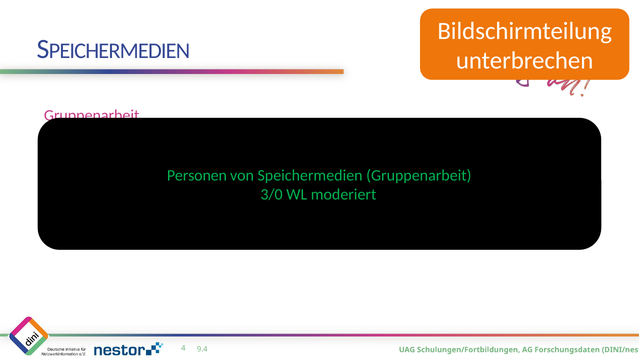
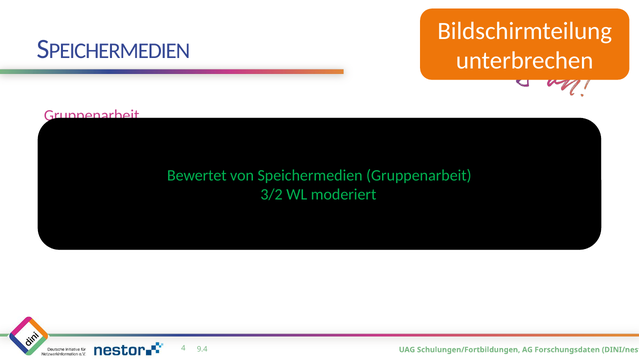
Personen: Personen -> Bewertet (197, 176)
3/0: 3/0 -> 3/2 (272, 195)
